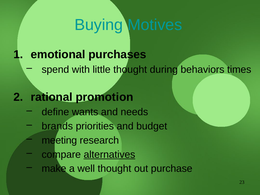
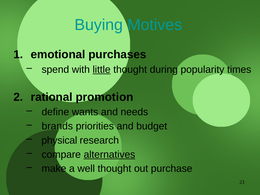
little underline: none -> present (102, 69)
behaviors: behaviors -> popularity (202, 69)
meeting: meeting -> physical (59, 140)
